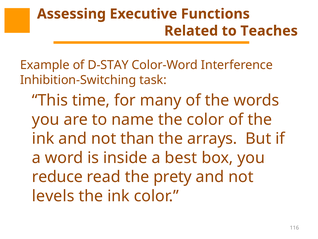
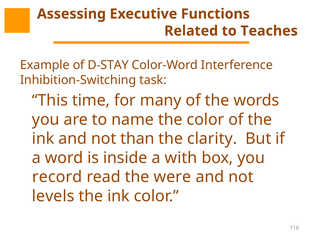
arrays: arrays -> clarity (212, 138)
best: best -> with (181, 157)
reduce: reduce -> record (57, 177)
prety: prety -> were (172, 177)
